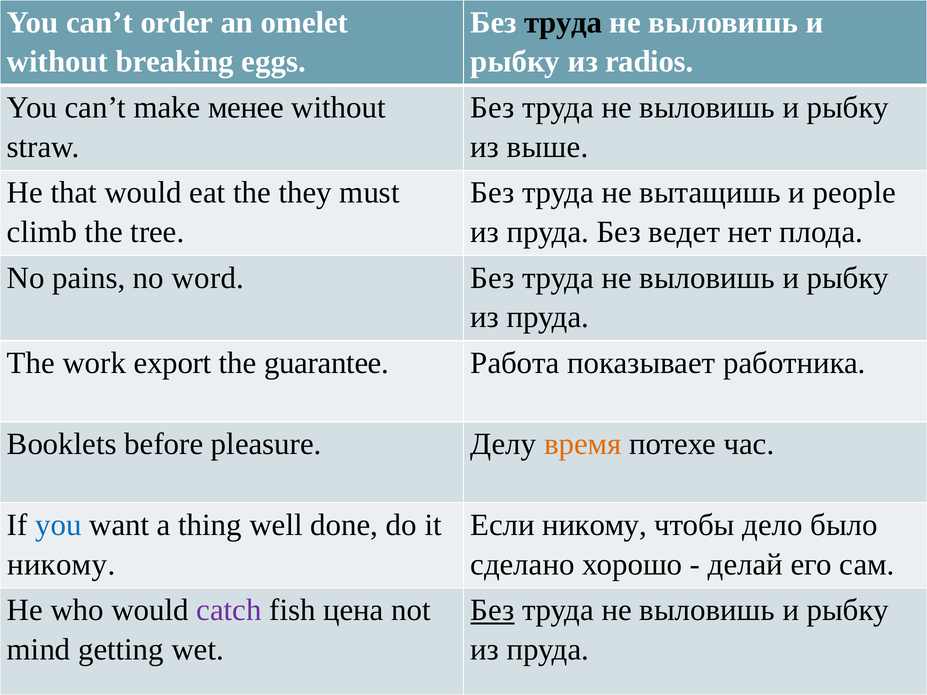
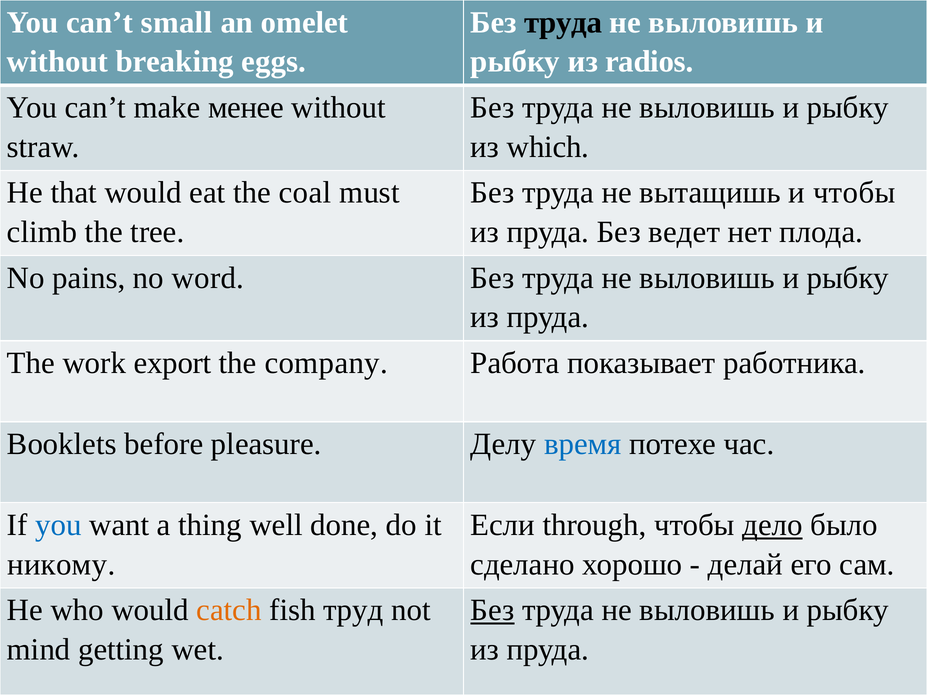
order: order -> small (177, 22)
выше: выше -> which (548, 147)
they: they -> coal (305, 193)
и people: people -> чтобы (854, 193)
guarantee: guarantee -> company (326, 363)
время colour: orange -> blue (583, 444)
Если никому: никому -> through (594, 525)
дело underline: none -> present (772, 525)
catch colour: purple -> orange (229, 610)
цена: цена -> труд (353, 610)
